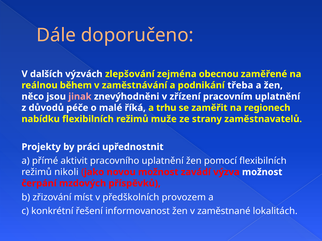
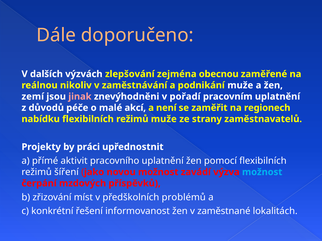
během: během -> nikoliv (76, 85)
podnikání třeba: třeba -> muže (240, 85)
něco: něco -> zemí (33, 97)
zřízení: zřízení -> pořadí (185, 97)
říká: říká -> akcí (135, 108)
trhu: trhu -> není (166, 108)
nikoli: nikoli -> šíření (66, 172)
možnost colour: white -> light blue (262, 172)
provozem: provozem -> problémů (184, 198)
